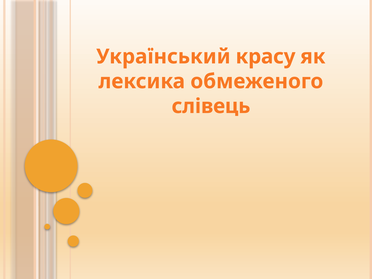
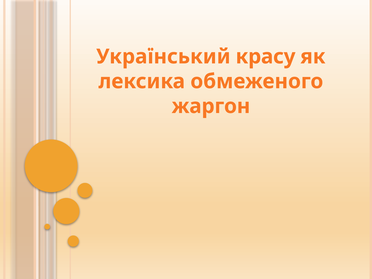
слівець: слівець -> жаргон (211, 106)
